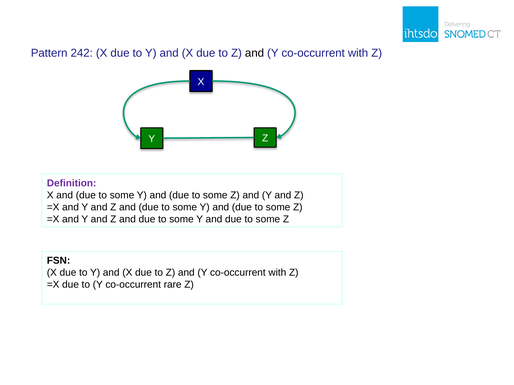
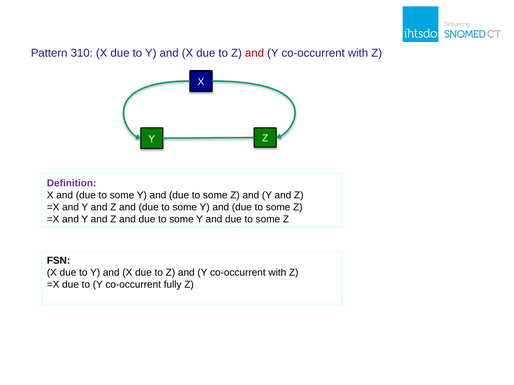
242: 242 -> 310 (82, 53)
and colour: black -> red (255, 53)
rare: rare -> fully (173, 285)
